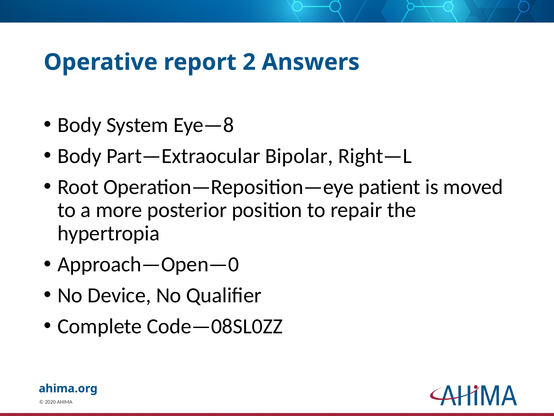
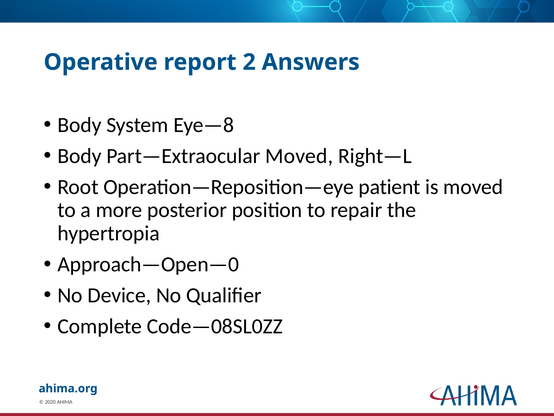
Part—Extraocular Bipolar: Bipolar -> Moved (299, 156)
